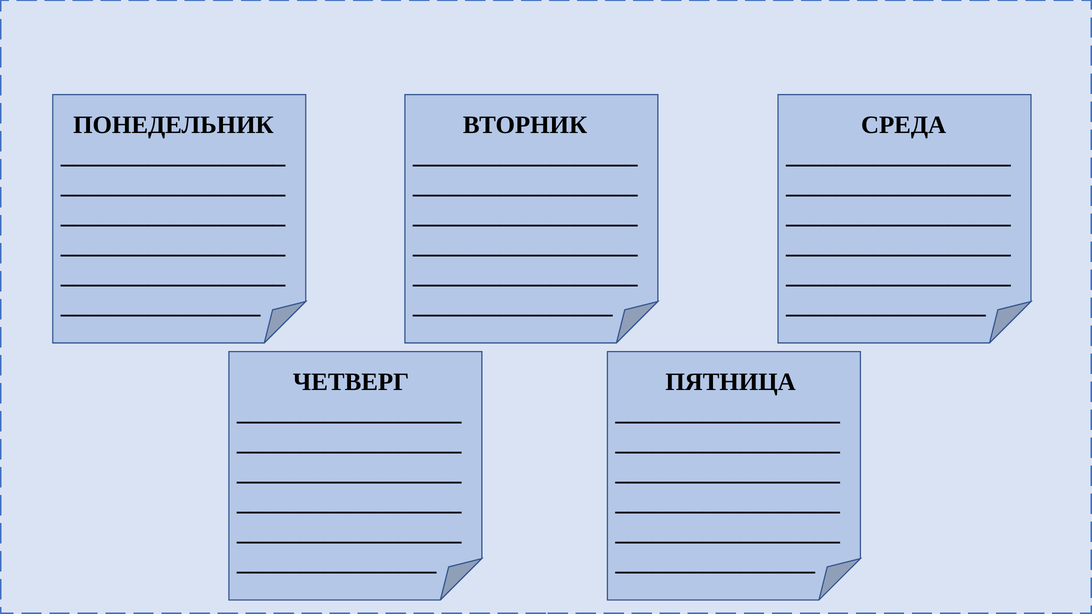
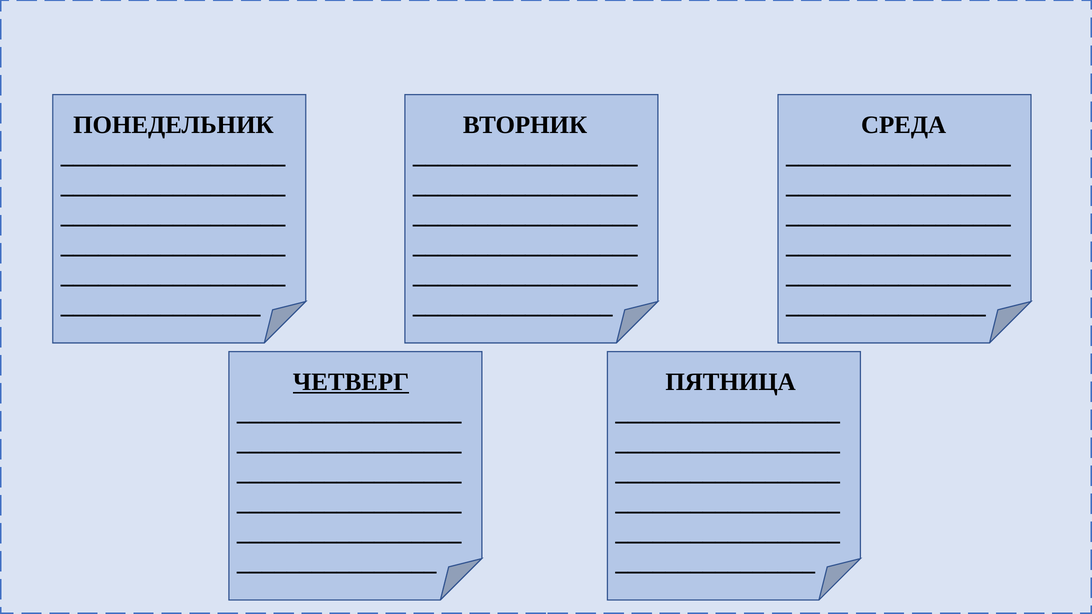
ЧЕТВЕРГ underline: none -> present (351, 382)
